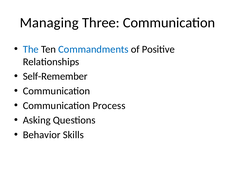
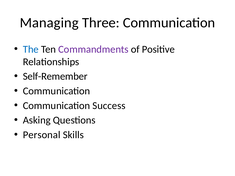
Commandments colour: blue -> purple (93, 49)
Process: Process -> Success (109, 106)
Behavior: Behavior -> Personal (42, 135)
